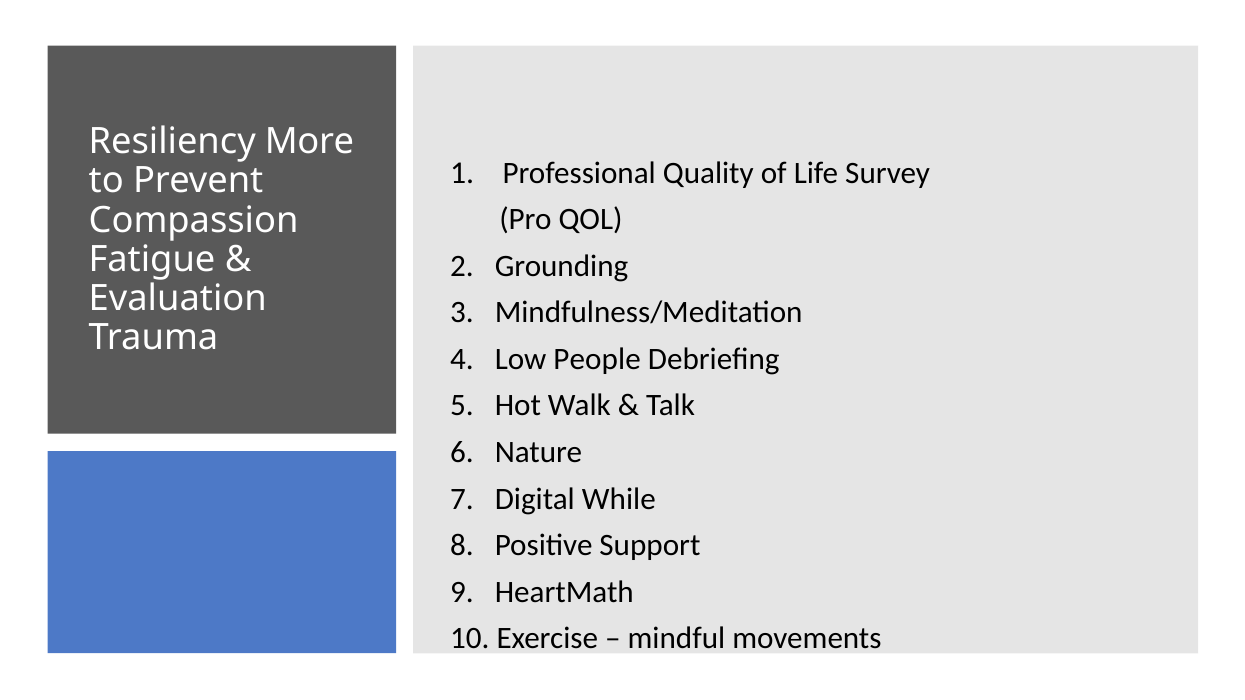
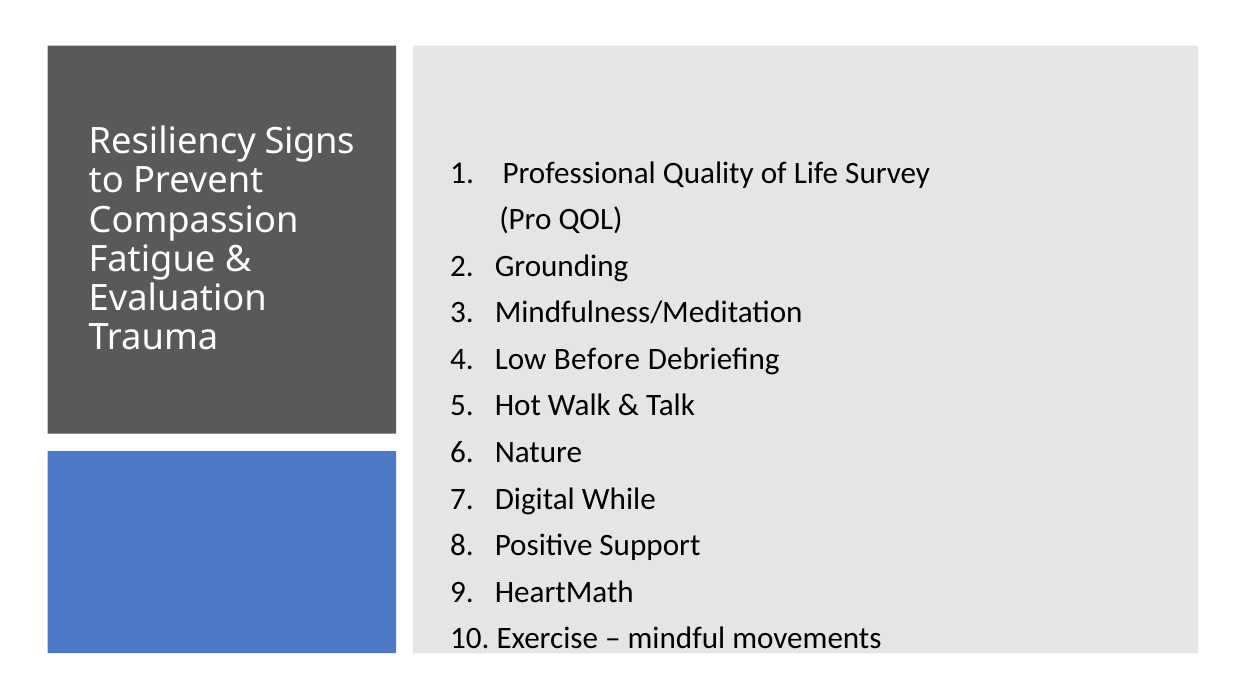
More: More -> Signs (310, 142)
People: People -> Before (597, 359)
